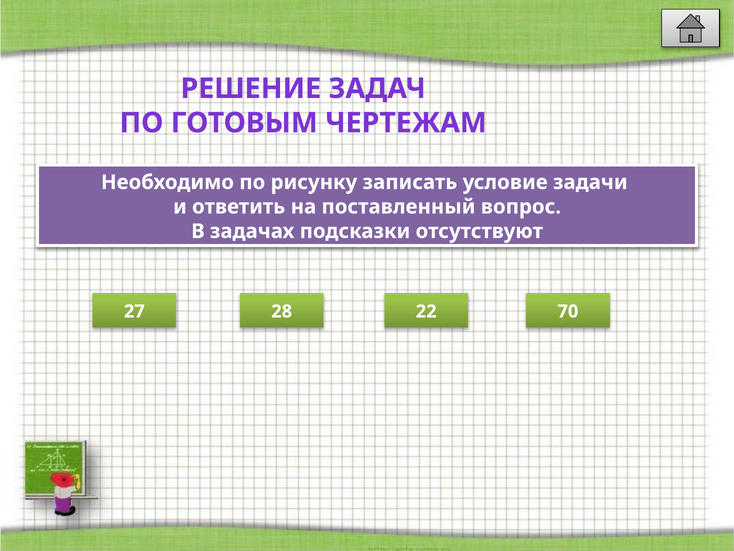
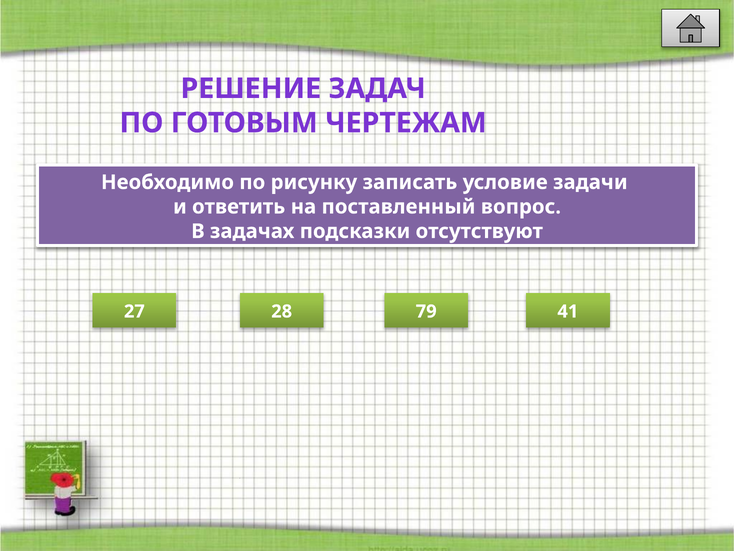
22: 22 -> 79 (426, 311)
70: 70 -> 41 (568, 311)
